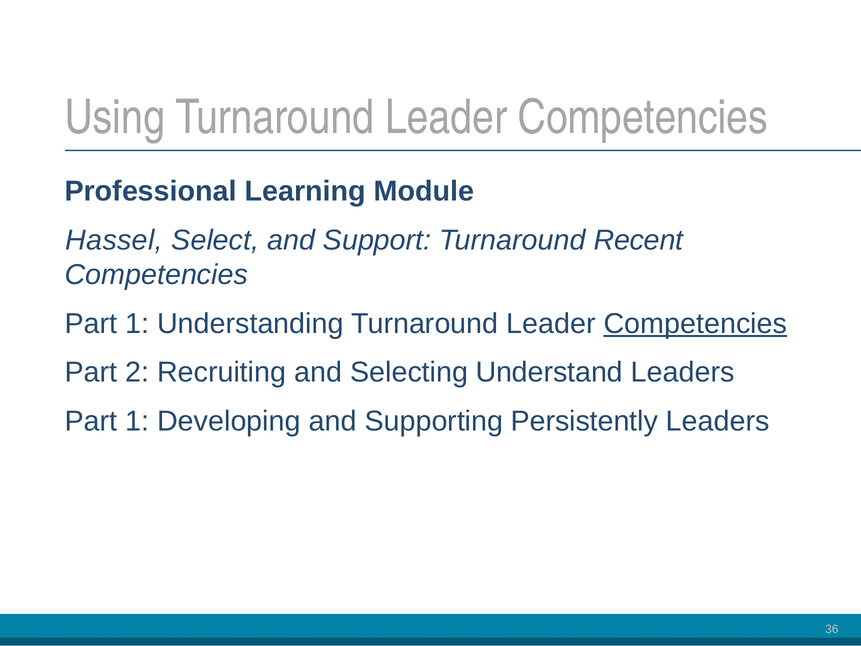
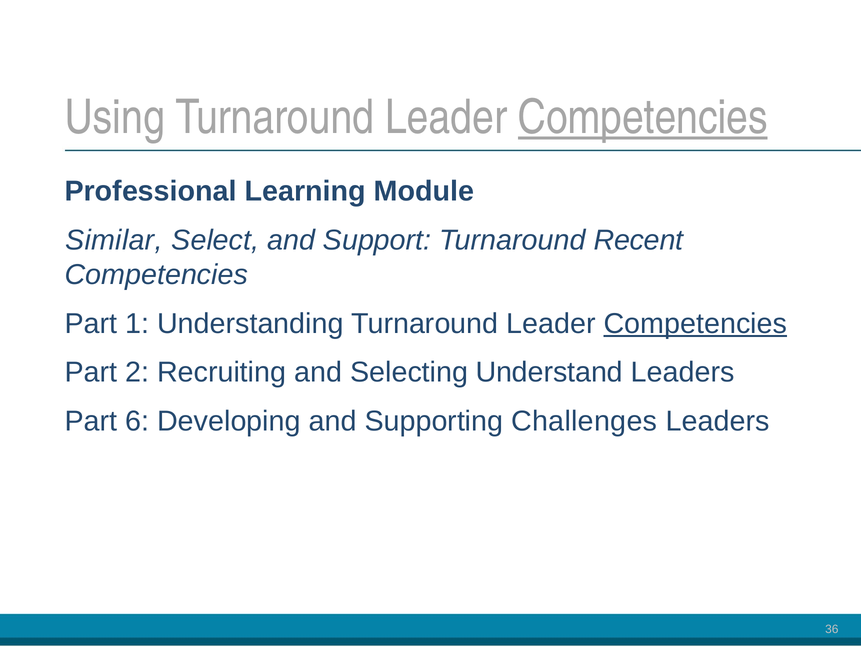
Competencies underline: none -> present (643, 117)
Hassel: Hassel -> Similar (114, 240)
1: 1 -> 6 (137, 421)
Persistently: Persistently -> Challenges (584, 421)
